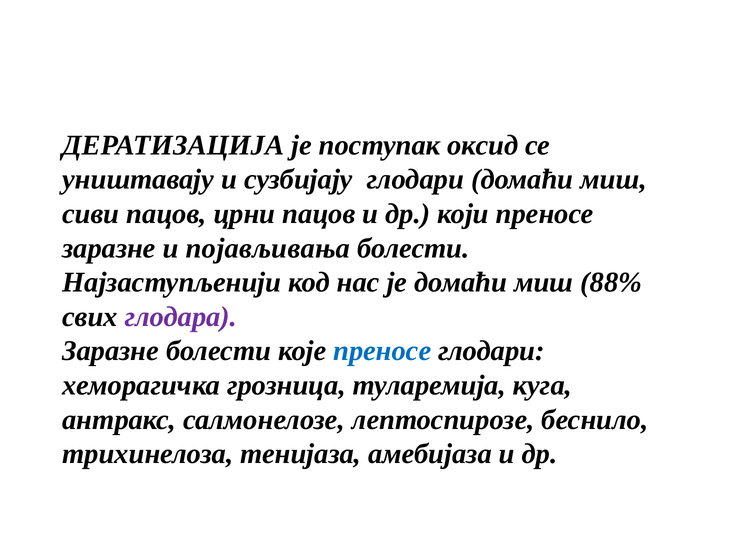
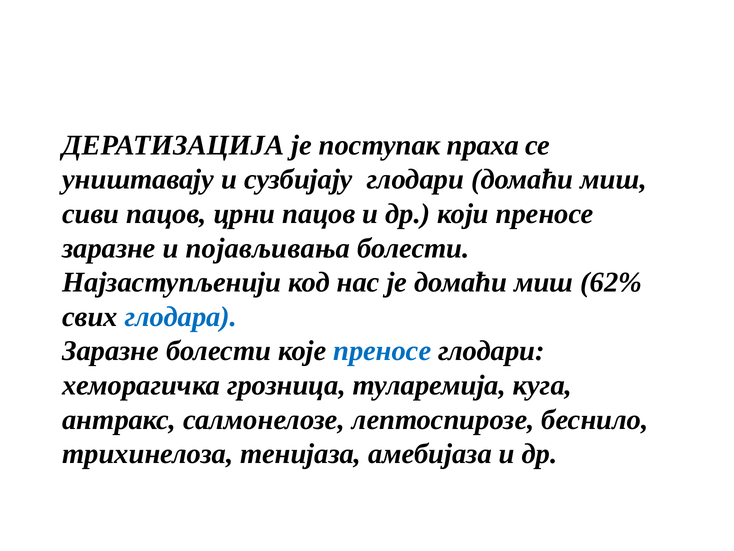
оксид: оксид -> праха (483, 145)
88%: 88% -> 62% (611, 282)
глодара colour: purple -> blue (181, 316)
